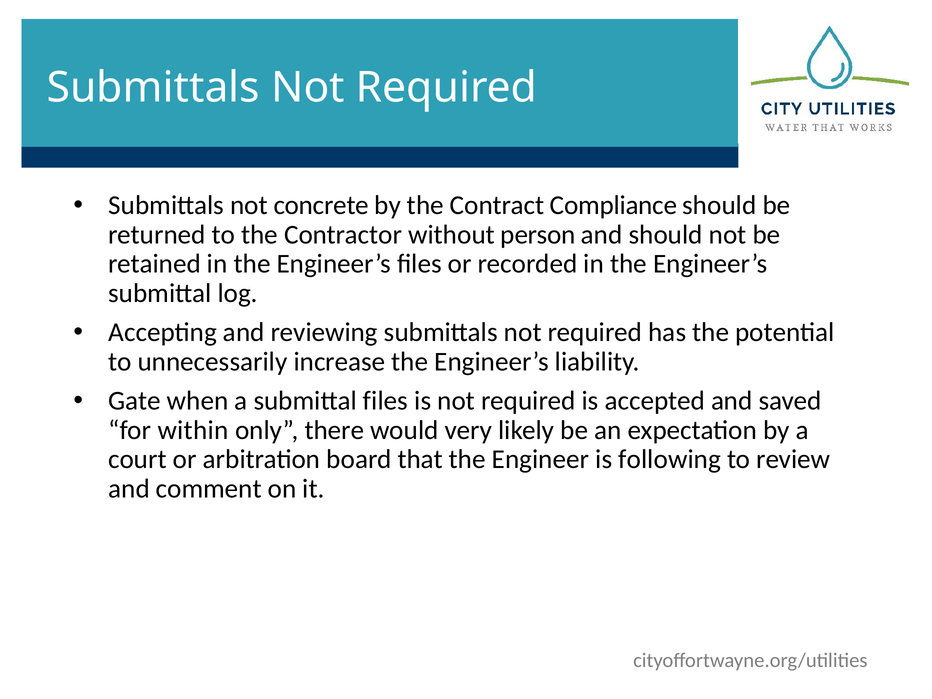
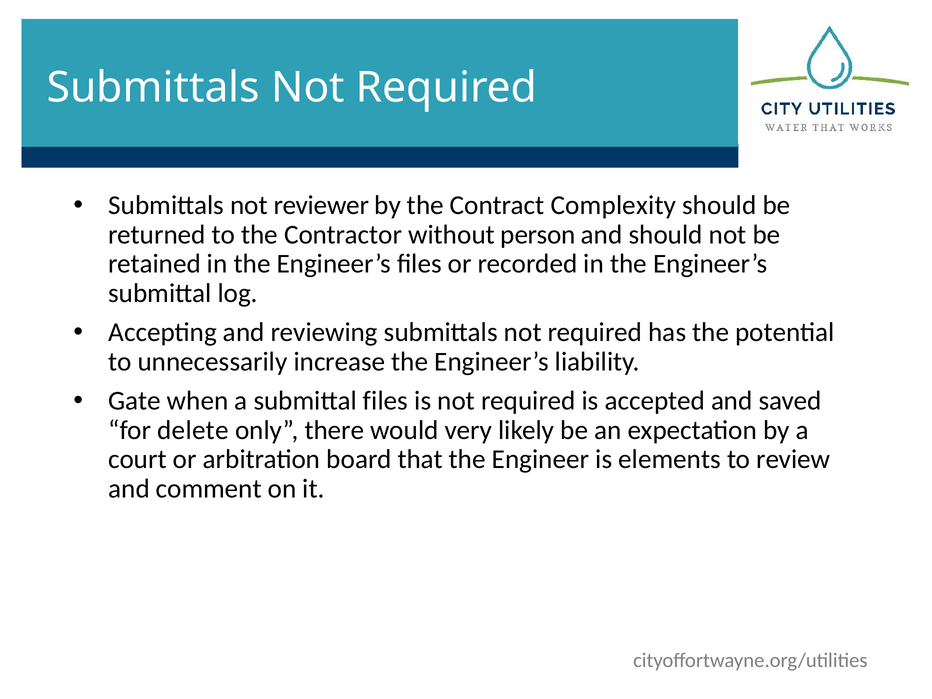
concrete: concrete -> reviewer (321, 205)
Compliance: Compliance -> Complexity (613, 205)
within: within -> delete (193, 430)
following: following -> elements (670, 460)
